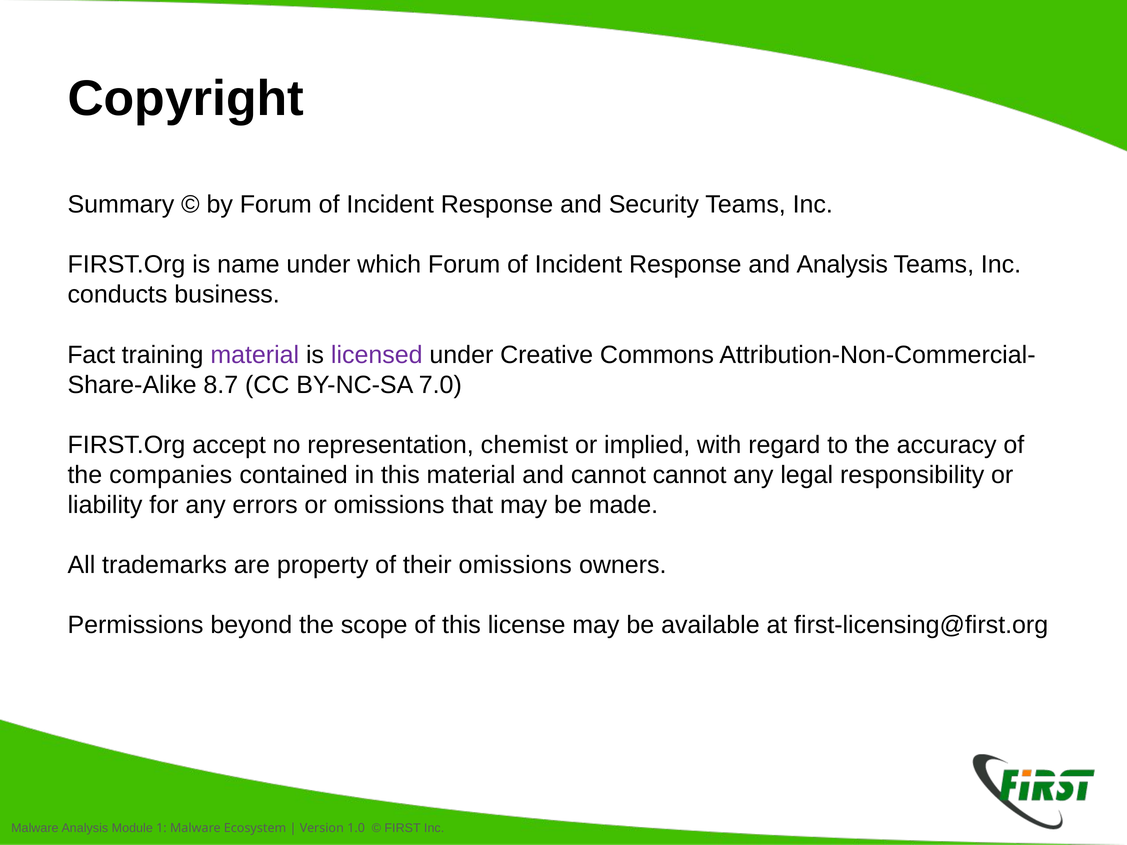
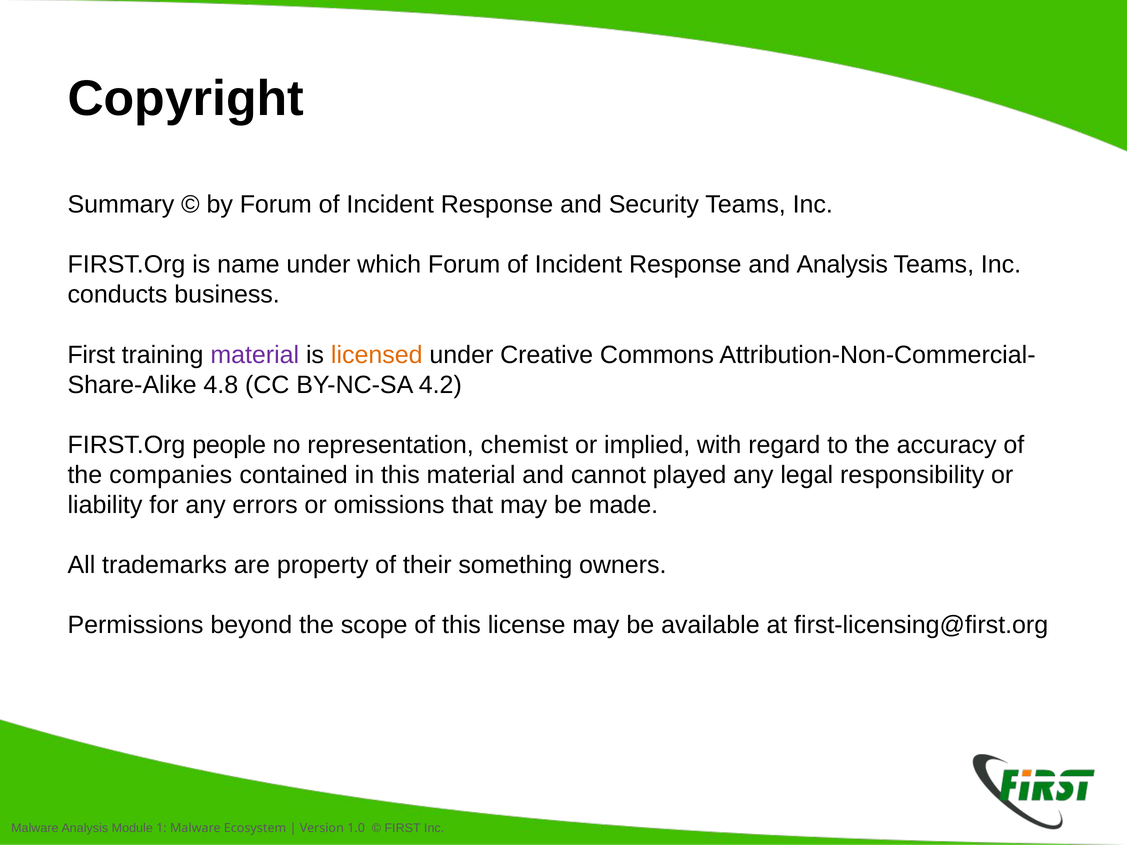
Fact: Fact -> First (91, 355)
licensed colour: purple -> orange (377, 355)
8.7: 8.7 -> 4.8 (221, 385)
7.0: 7.0 -> 4.2 (440, 385)
accept: accept -> people (229, 445)
cannot cannot: cannot -> played (690, 475)
their omissions: omissions -> something (515, 565)
